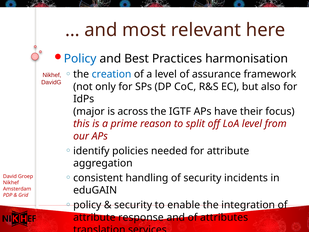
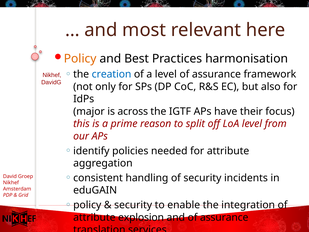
Policy colour: blue -> orange (80, 59)
response: response -> explosion (141, 217)
and of attributes: attributes -> assurance (224, 217)
